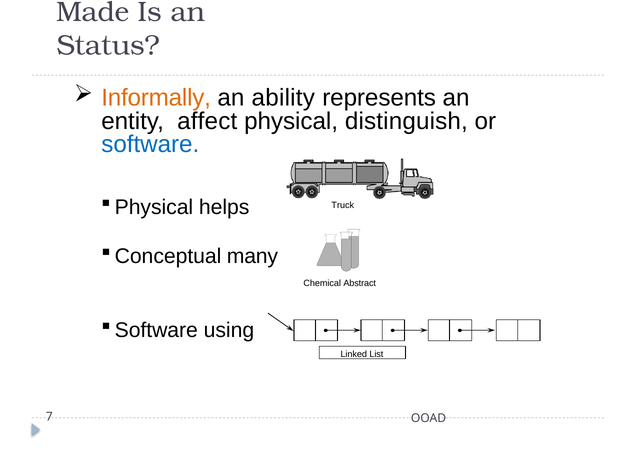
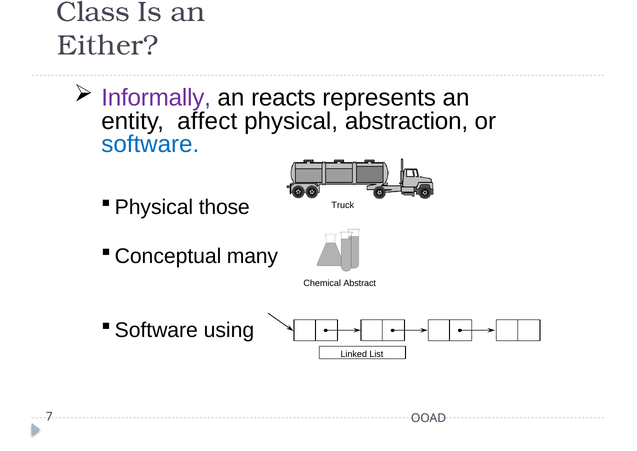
Made: Made -> Class (93, 12)
Status: Status -> Either (108, 46)
Informally colour: orange -> purple (156, 98)
ability: ability -> reacts (284, 98)
distinguish: distinguish -> abstraction (407, 121)
helps: helps -> those (224, 207)
